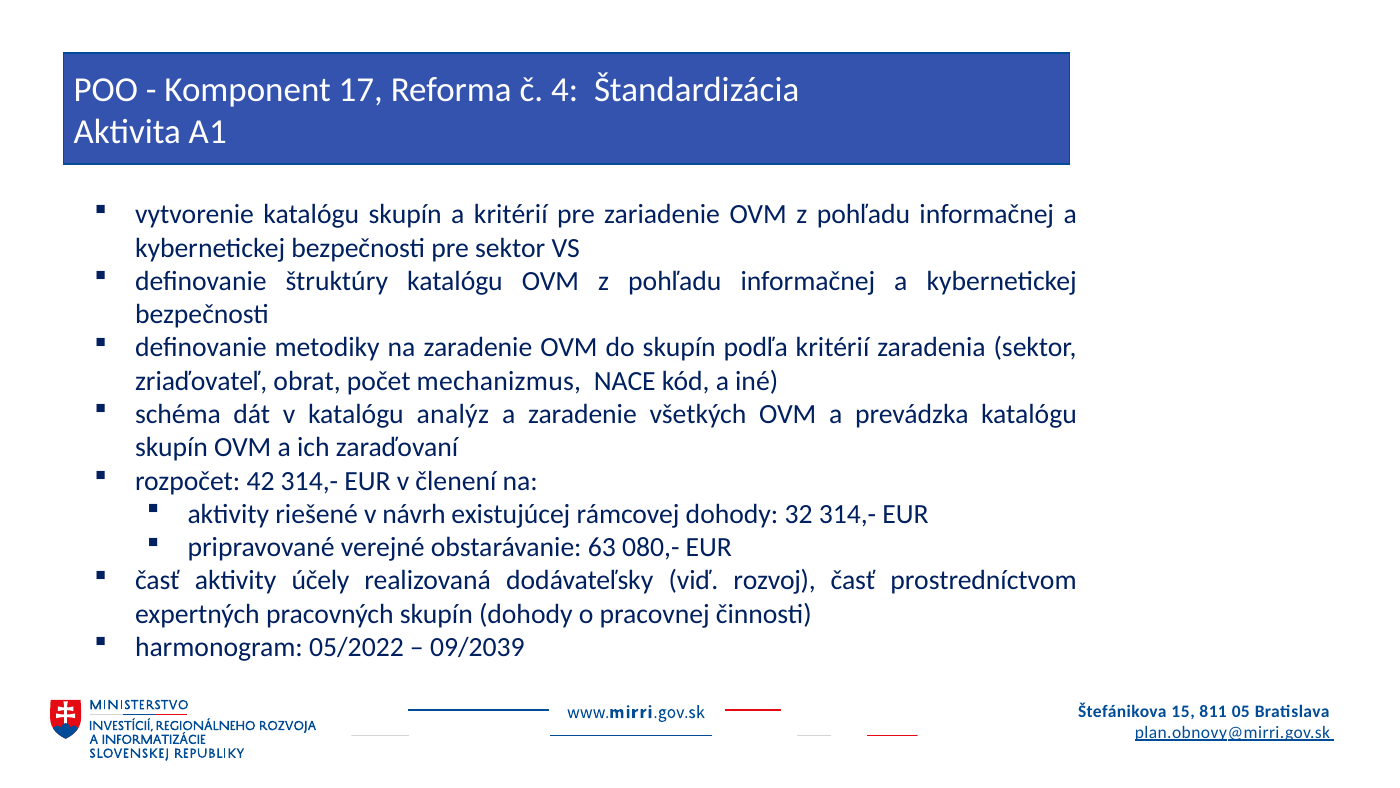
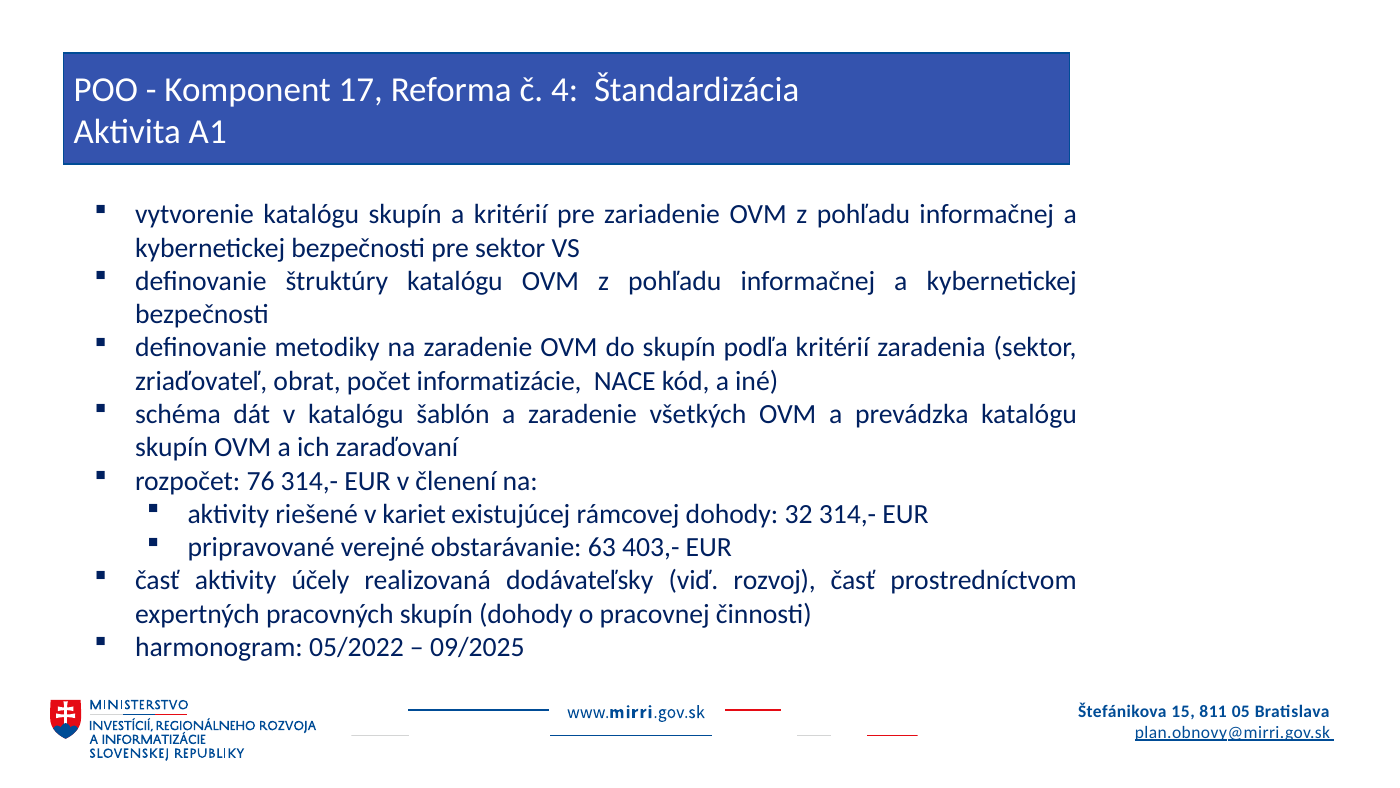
mechanizmus: mechanizmus -> informatizácie (499, 381)
analýz: analýz -> šablón (453, 414)
42: 42 -> 76 (261, 481)
návrh: návrh -> kariet (414, 514)
080,-: 080,- -> 403,- (651, 547)
09/2039: 09/2039 -> 09/2025 (477, 647)
